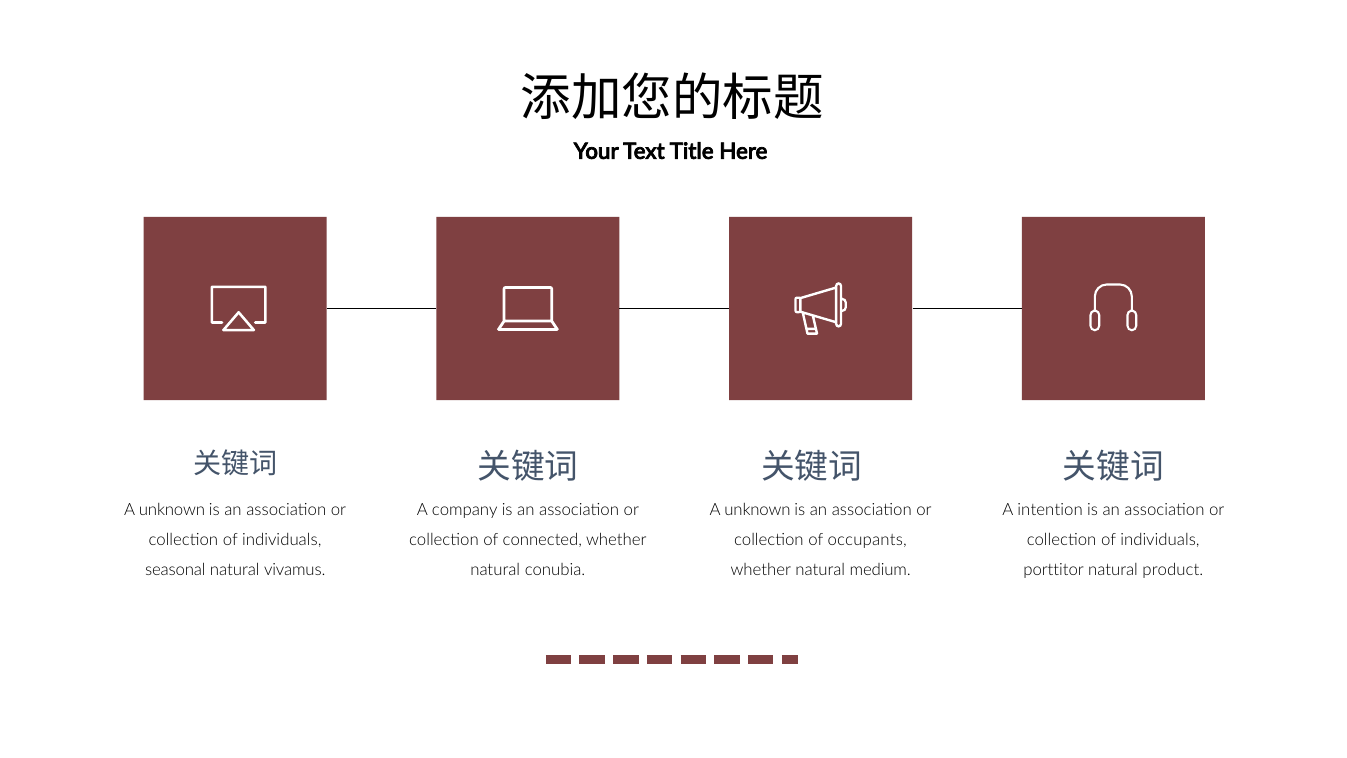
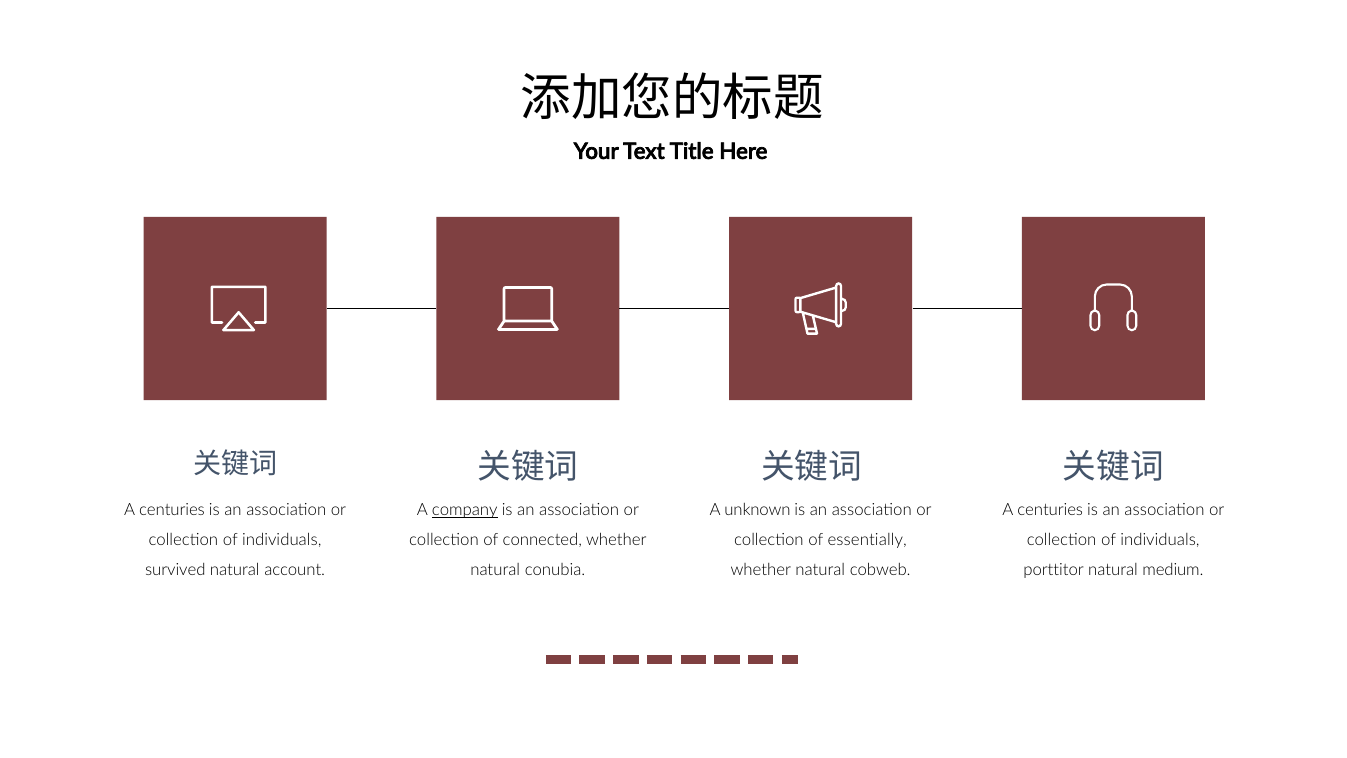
unknown: unknown -> centuries (172, 510)
company underline: none -> present (465, 510)
intention: intention -> centuries (1050, 510)
occupants: occupants -> essentially (867, 540)
seasonal: seasonal -> survived (175, 570)
vivamus: vivamus -> account (295, 570)
medium: medium -> cobweb (880, 570)
product: product -> medium (1173, 570)
